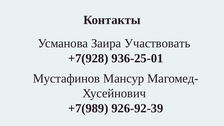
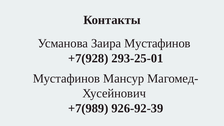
Заира Участвовать: Участвовать -> Мустафинов (157, 43)
936-25-01: 936-25-01 -> 293-25-01 (137, 58)
